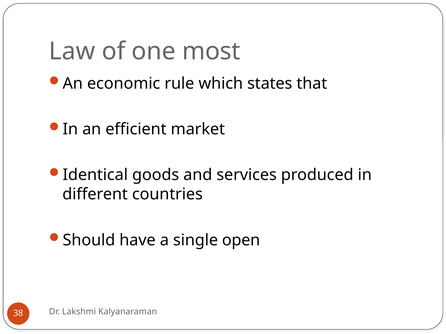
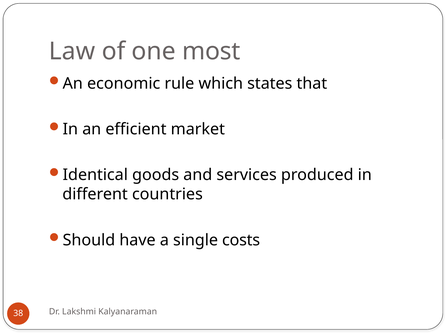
open: open -> costs (241, 240)
